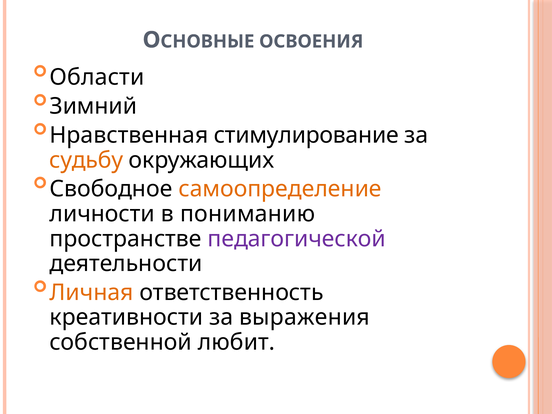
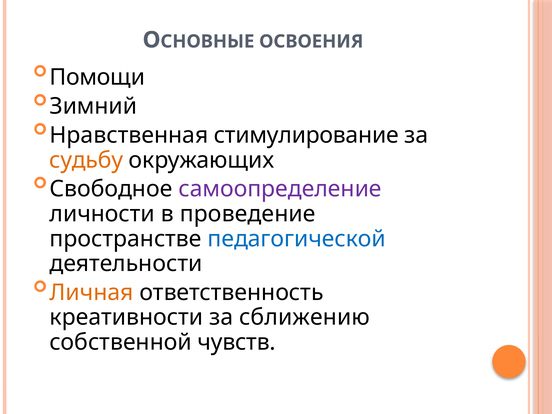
Области: Области -> Помощи (97, 77)
самоопределение colour: orange -> purple (280, 189)
пониманию: пониманию -> проведение (248, 214)
педагогической colour: purple -> blue (297, 239)
выражения: выражения -> сближению (305, 317)
любит: любит -> чувств (237, 342)
